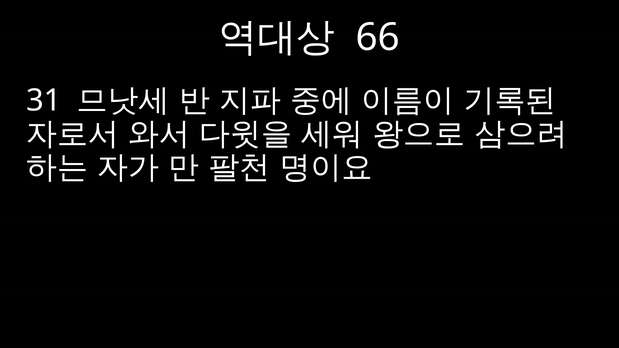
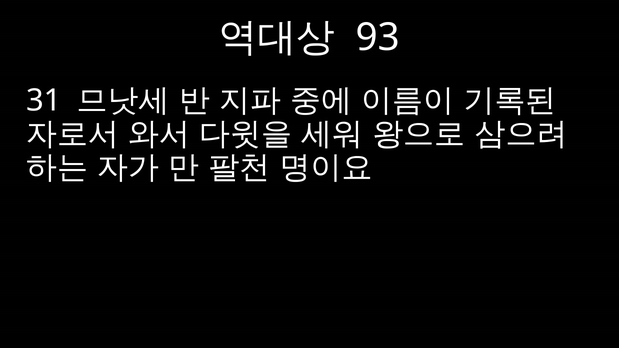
66: 66 -> 93 (378, 37)
